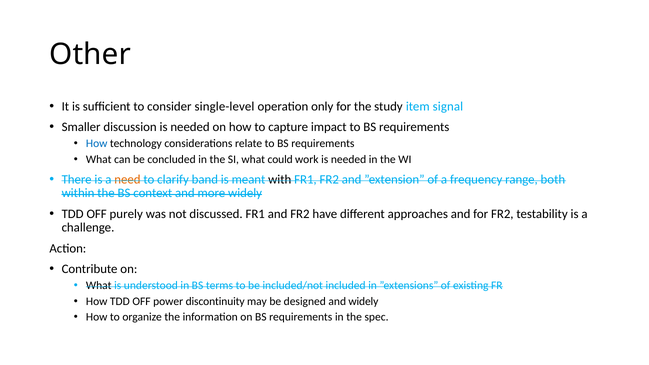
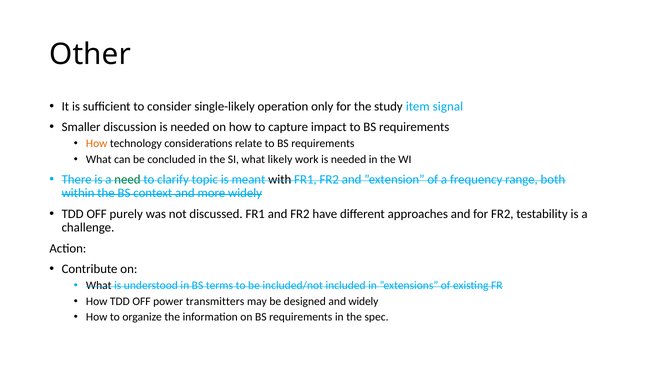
single-level: single-level -> single-likely (225, 106)
How colour: blue -> orange (97, 144)
could: could -> likely (280, 159)
need colour: orange -> green (127, 179)
band: band -> topic (205, 179)
discontinuity: discontinuity -> transmitters (215, 301)
